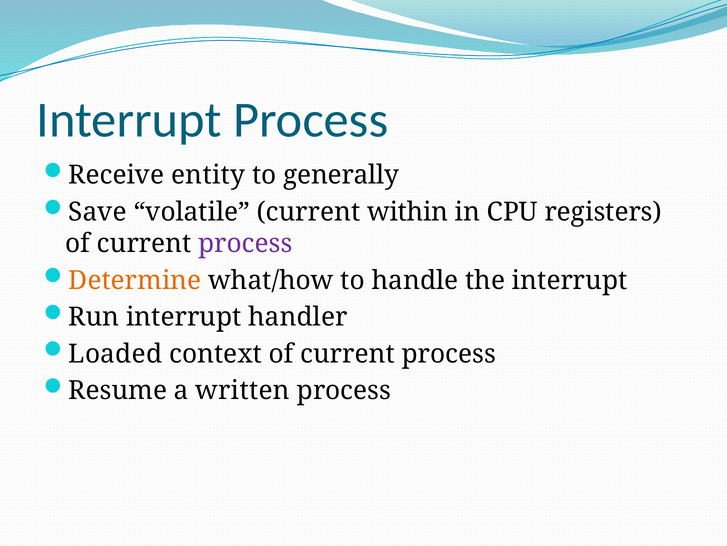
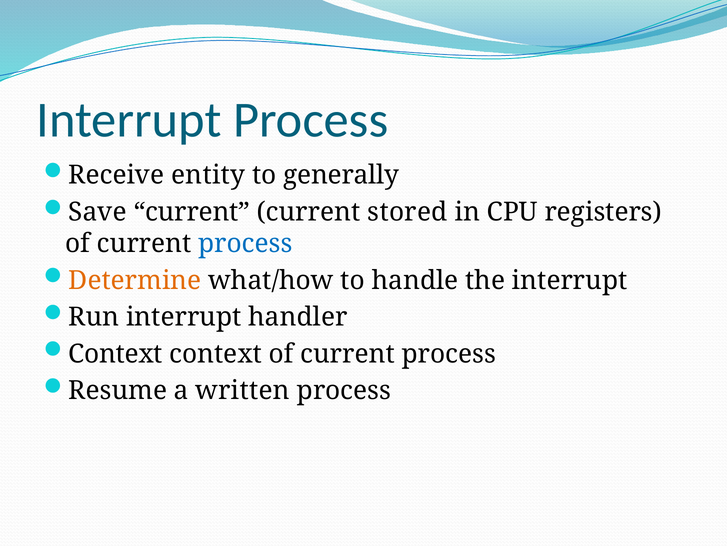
Save volatile: volatile -> current (192, 212)
within: within -> stored (407, 212)
process colour: purple -> blue (245, 243)
Loaded: Loaded -> Context (116, 353)
